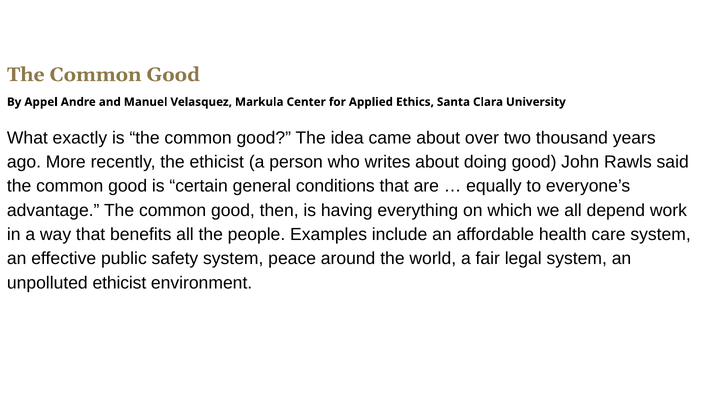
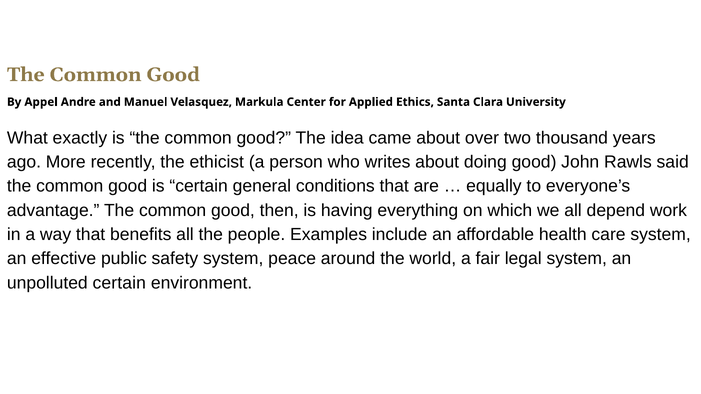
unpolluted ethicist: ethicist -> certain (119, 283)
